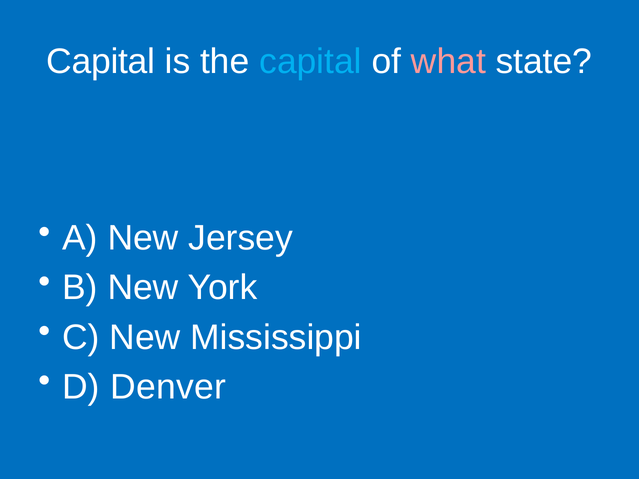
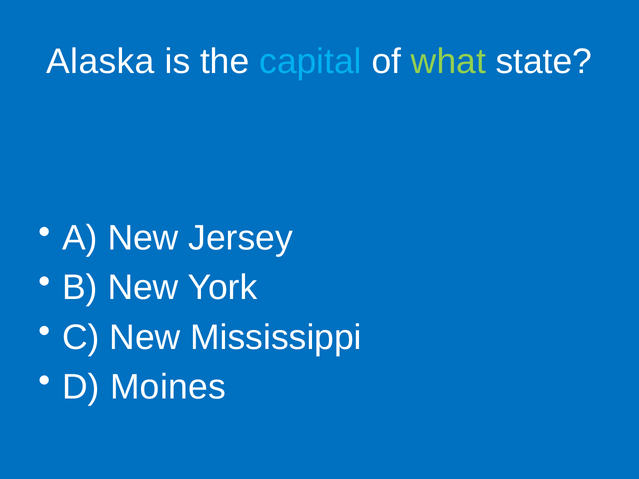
Capital: Capital -> Alaska (101, 62)
what colour: pink -> light green (448, 62)
Denver: Denver -> Moines (168, 387)
